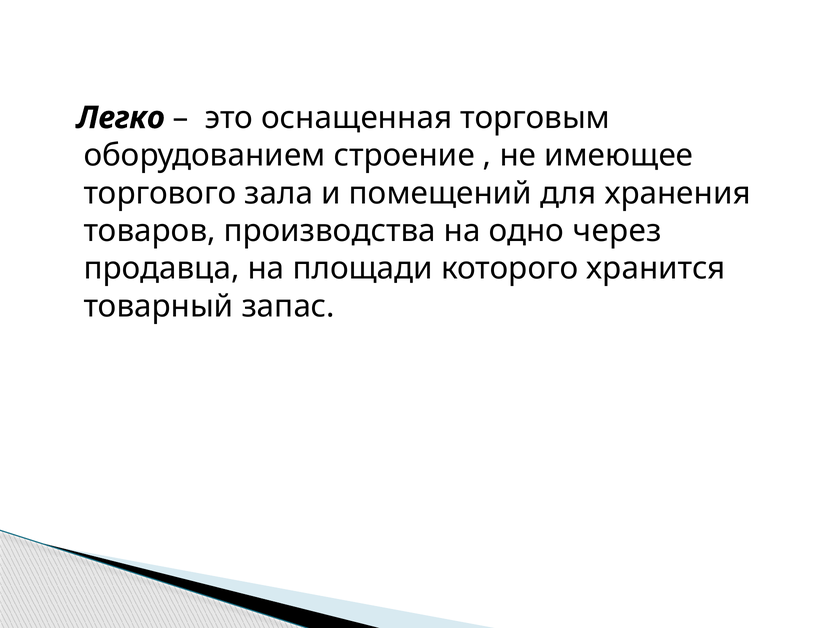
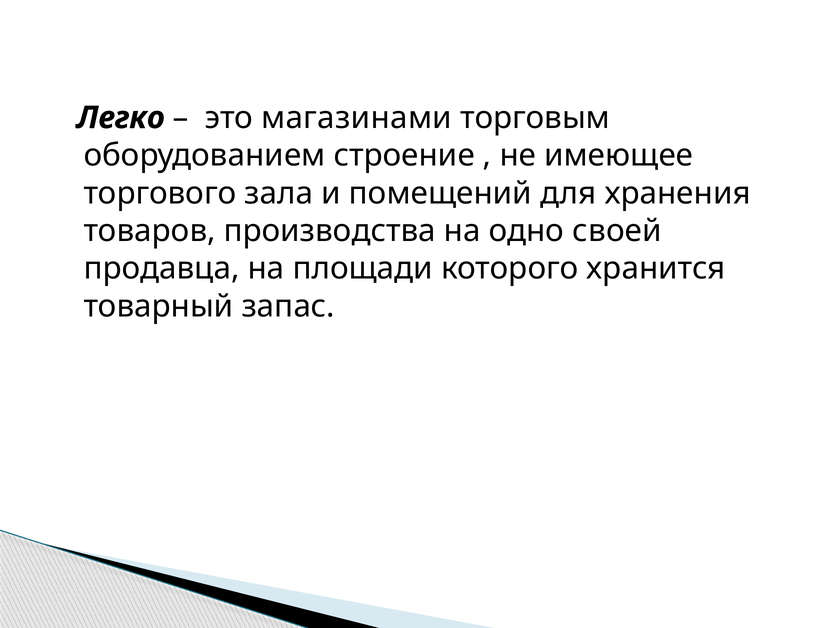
оснащенная: оснащенная -> магазинами (357, 118)
через: через -> своей (617, 231)
